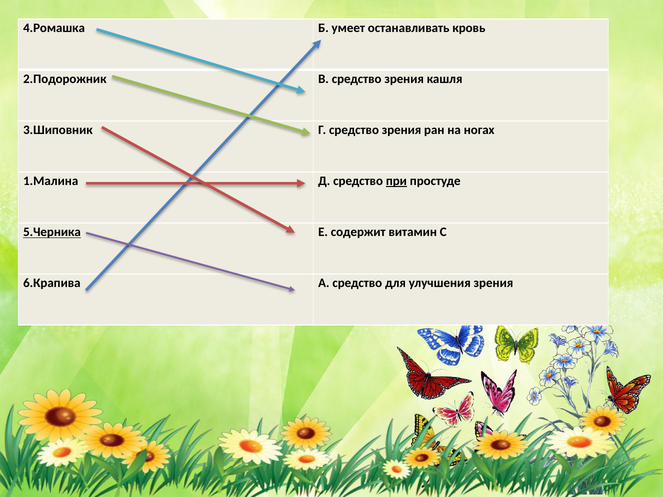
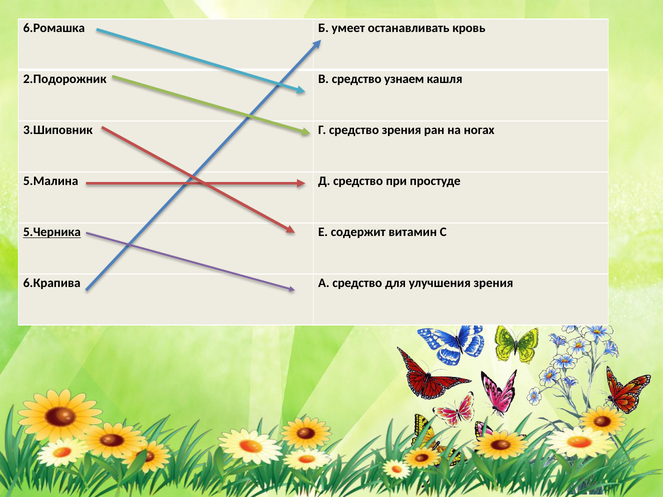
4.Ромашка: 4.Ромашка -> 6.Ромашка (54, 28)
зрения: зрения -> узнаем (404, 79)
1.Малина: 1.Малина -> 5.Малина (51, 181)
при underline: present -> none (396, 181)
